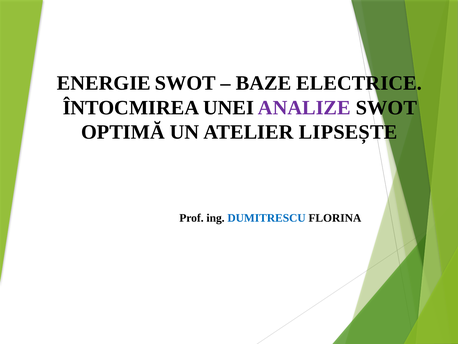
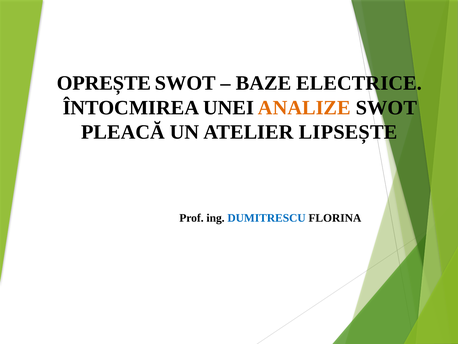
ENERGIE: ENERGIE -> OPREȘTE (104, 83)
ANALIZE colour: purple -> orange (304, 107)
OPTIMĂ: OPTIMĂ -> PLEACĂ (123, 132)
